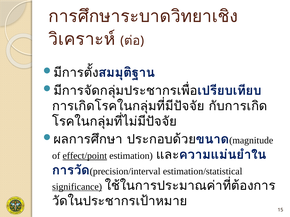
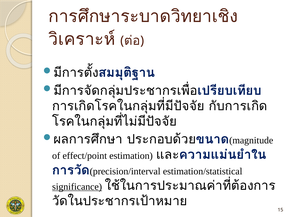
effect/point underline: present -> none (85, 156)
